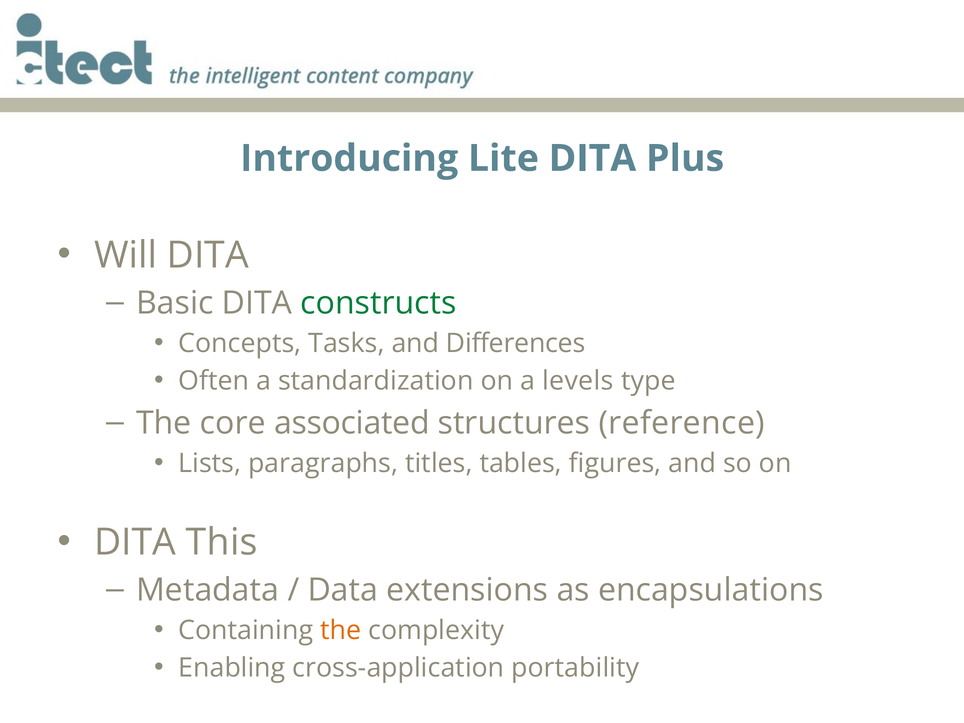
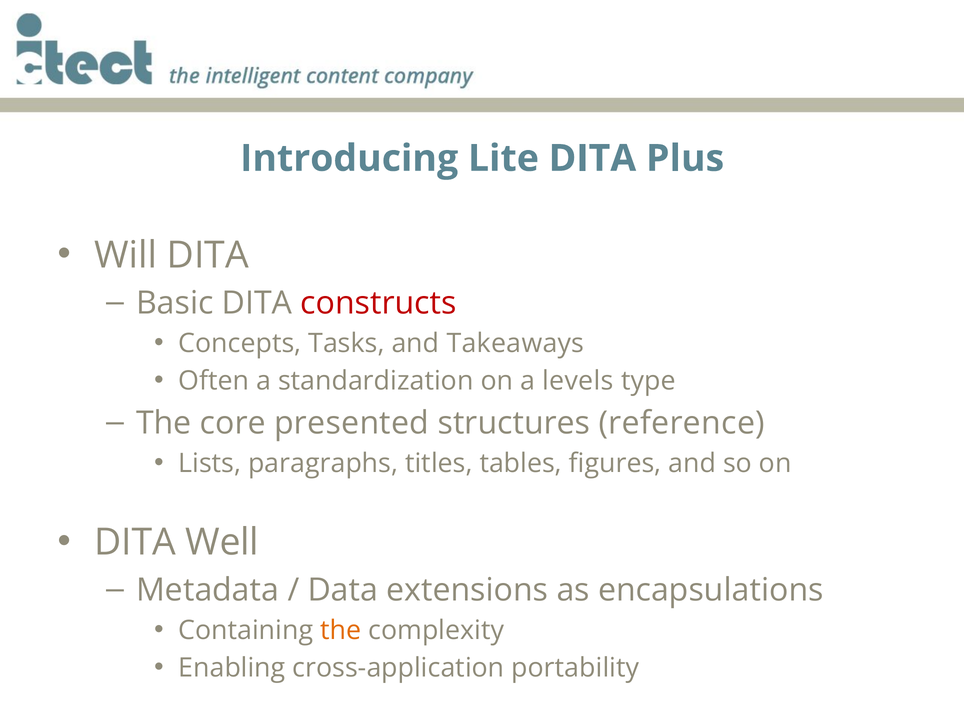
constructs colour: green -> red (379, 303)
Differences: Differences -> Takeaways (515, 343)
associated: associated -> presented (352, 423)
This: This -> Well (222, 542)
